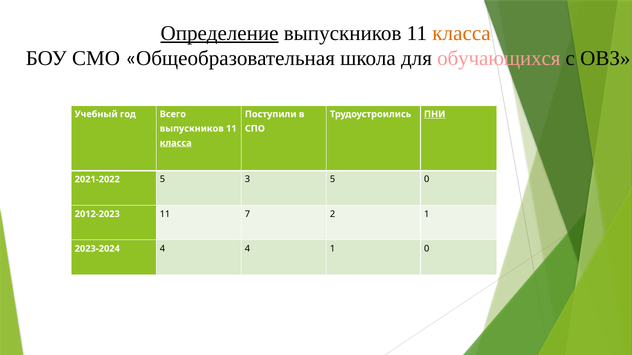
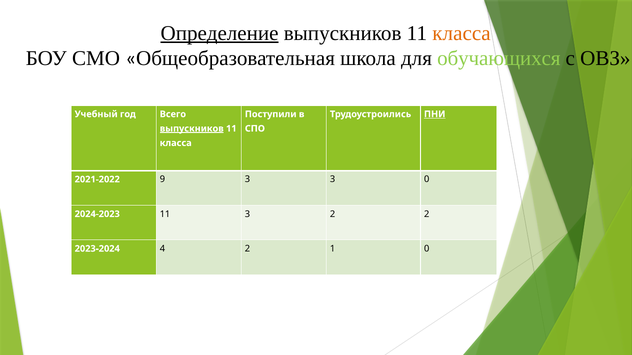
обучающихся colour: pink -> light green (499, 59)
выпускников underline: none -> present (192, 129)
класса underline: present -> none (176, 143)
2021-2022 5: 5 -> 9 (162, 180)
3 5: 5 -> 3 (333, 180)
2012-2023: 2012-2023 -> 2024-2023 (97, 214)
11 7: 7 -> 3 (247, 214)
2 1: 1 -> 2 (427, 214)
4 4: 4 -> 2 (247, 249)
